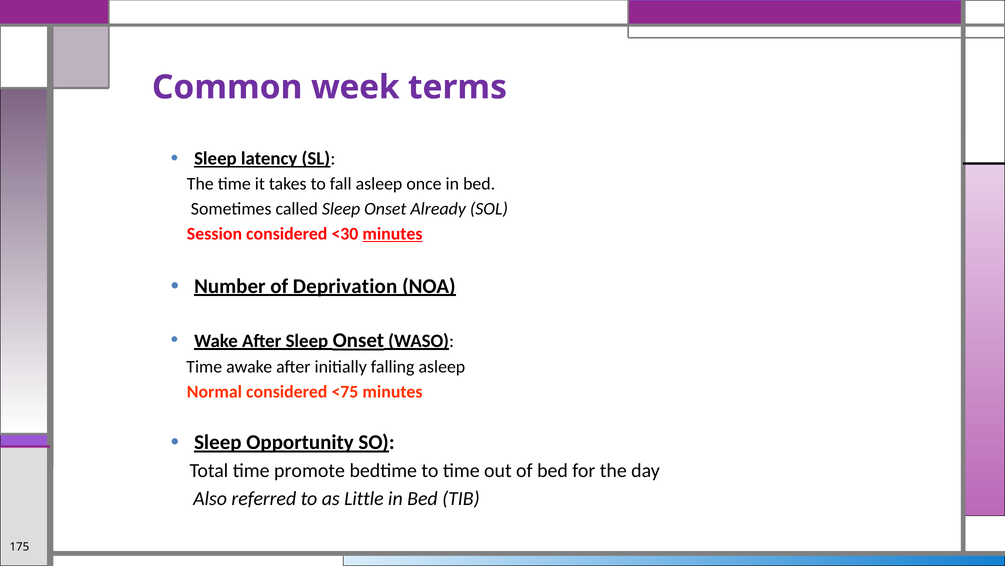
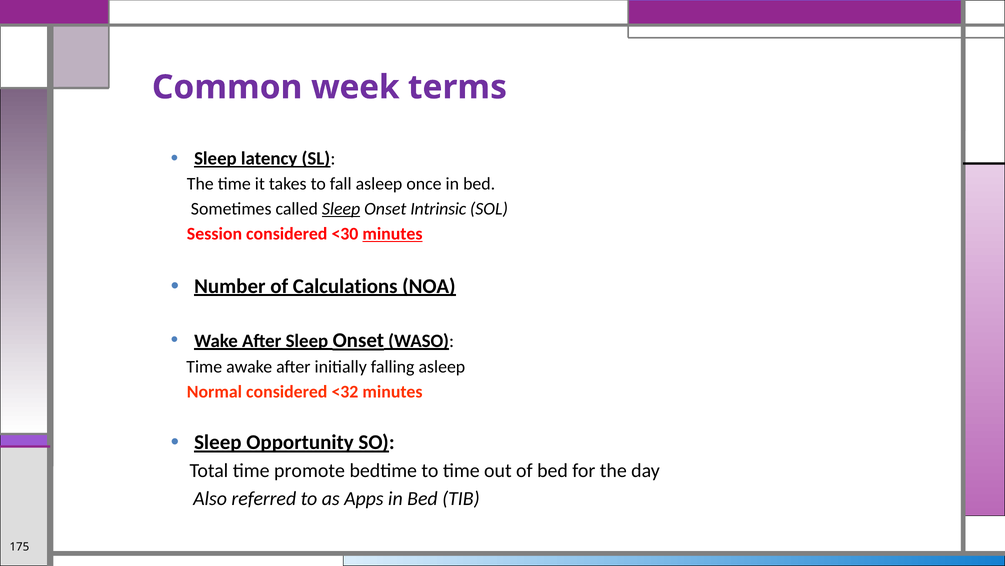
Sleep underline: none -> present (341, 209)
Already: Already -> Intrinsic (438, 209)
Deprivation: Deprivation -> Calculations (345, 286)
<75: <75 -> <32 (345, 391)
Little: Little -> Apps (364, 498)
